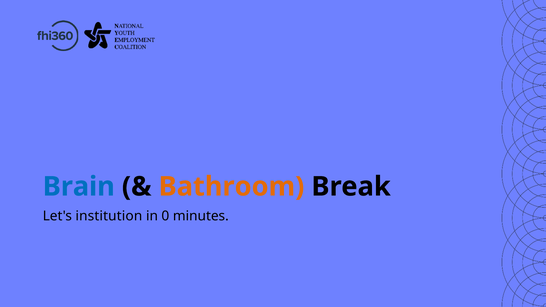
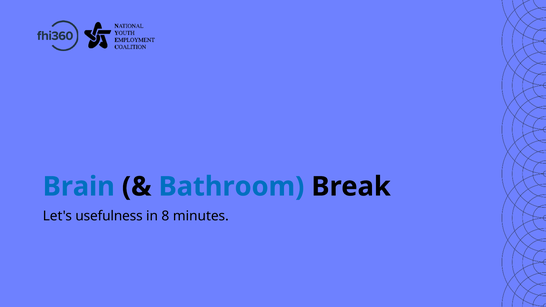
Bathroom colour: orange -> blue (231, 187)
institution: institution -> usefulness (109, 216)
0: 0 -> 8 (165, 216)
